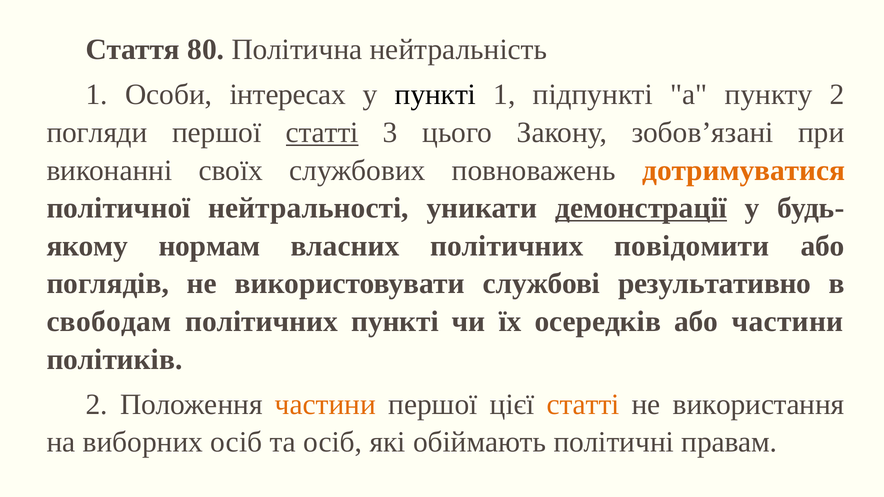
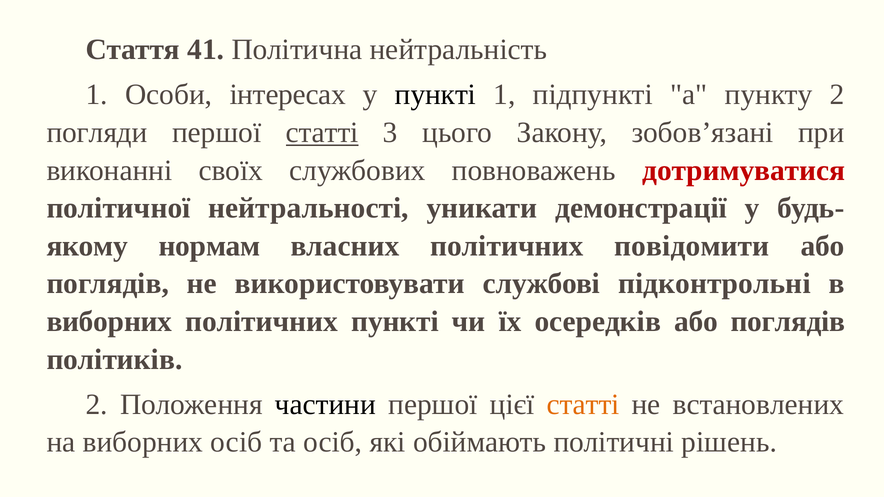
80: 80 -> 41 (206, 50)
дотримуватися colour: orange -> red (744, 170)
демонстрації underline: present -> none (641, 208)
результативно: результативно -> підконтрольні (714, 284)
свободам: свободам -> виборних (109, 322)
осередків або частини: частини -> поглядів (788, 322)
частини colour: orange -> black (325, 405)
використання: використання -> встановлених (758, 405)
правам: правам -> рішень (729, 442)
